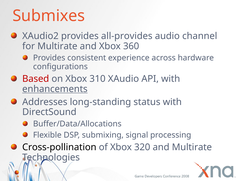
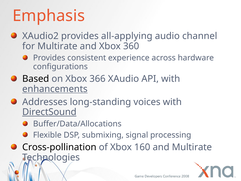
Submixes: Submixes -> Emphasis (49, 16)
all-provides: all-provides -> all-applying (127, 36)
Based colour: red -> black (36, 79)
310: 310 -> 366 (97, 79)
status: status -> voices (147, 102)
DirectSound underline: none -> present (49, 112)
320: 320 -> 160 (142, 147)
